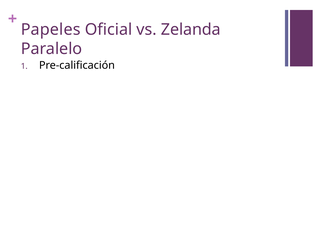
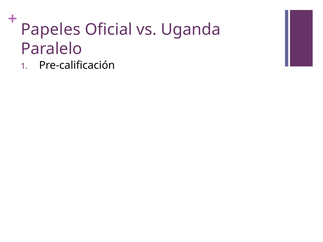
Zelanda: Zelanda -> Uganda (191, 30)
